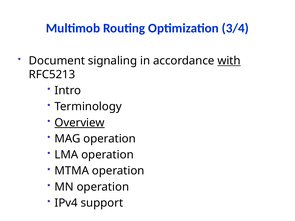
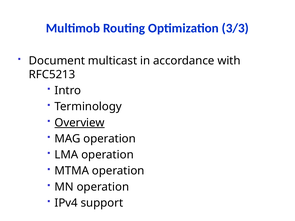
3/4: 3/4 -> 3/3 (235, 28)
signaling: signaling -> multicast (113, 61)
with underline: present -> none (229, 61)
